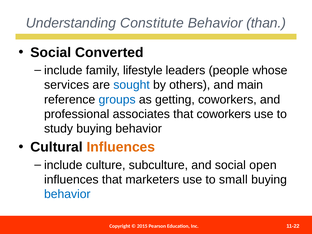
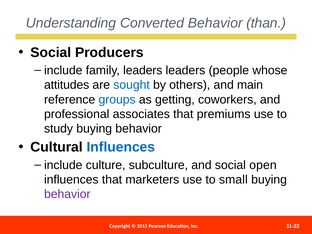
Constitute: Constitute -> Converted (152, 23)
Converted: Converted -> Producers (109, 52)
family lifestyle: lifestyle -> leaders (143, 70)
services: services -> attitudes (67, 85)
that coworkers: coworkers -> premiums (224, 114)
Influences colour: orange -> blue (121, 147)
behavior colour: blue -> purple (67, 194)
